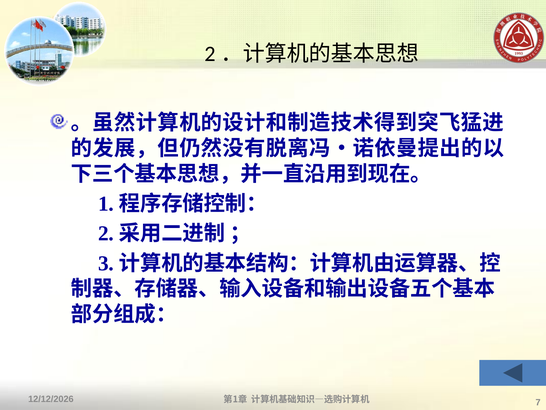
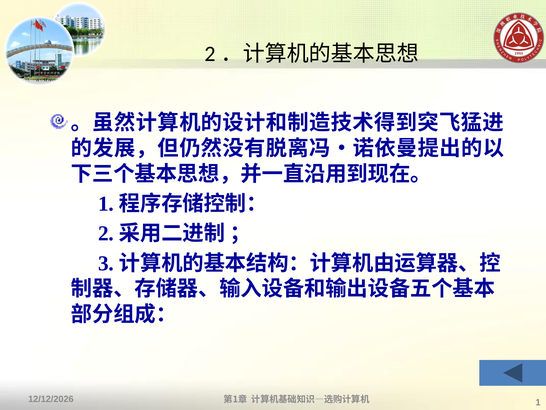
7: 7 -> 1 (538, 402)
